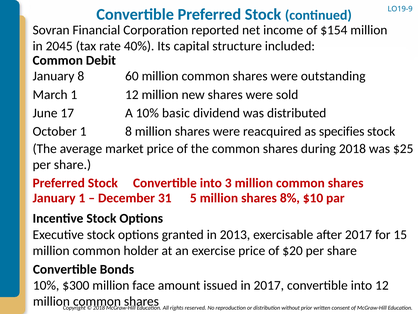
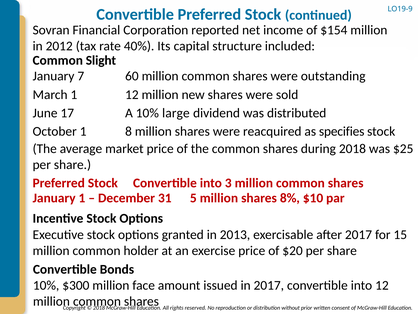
2045: 2045 -> 2012 (59, 46)
Debit: Debit -> Slight (101, 60)
January 8: 8 -> 7 (81, 76)
basic: basic -> large (176, 113)
